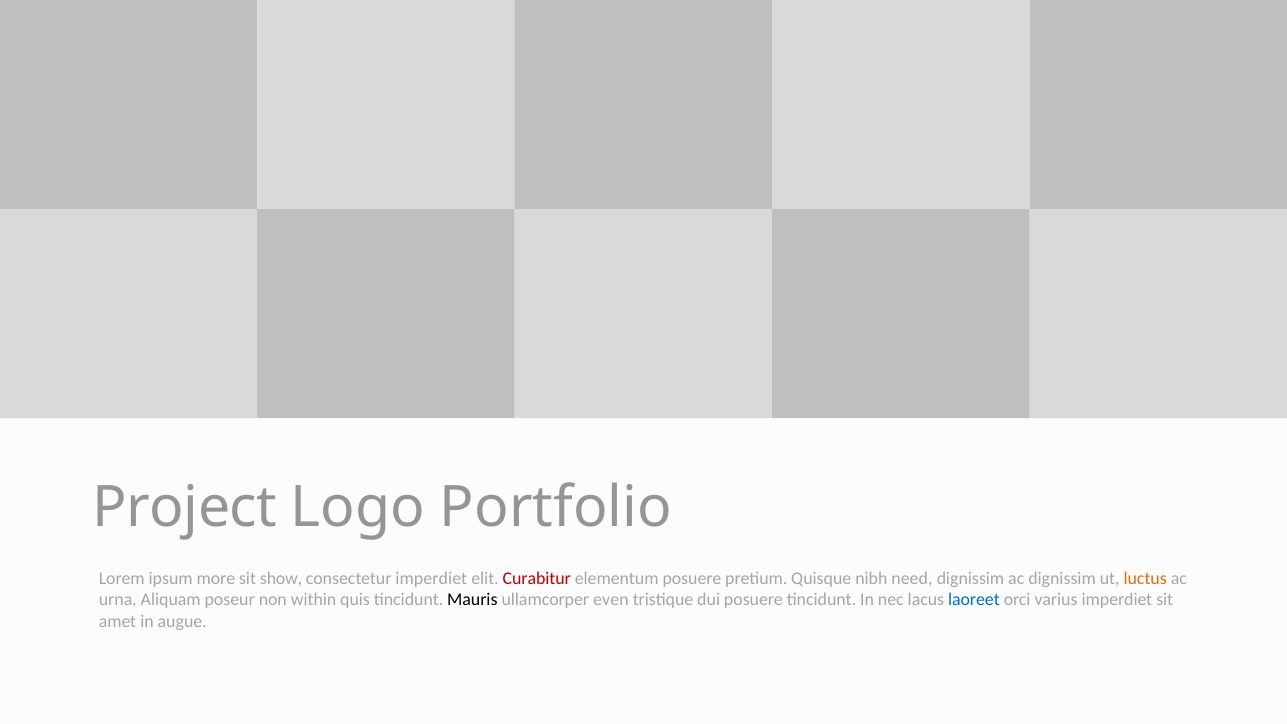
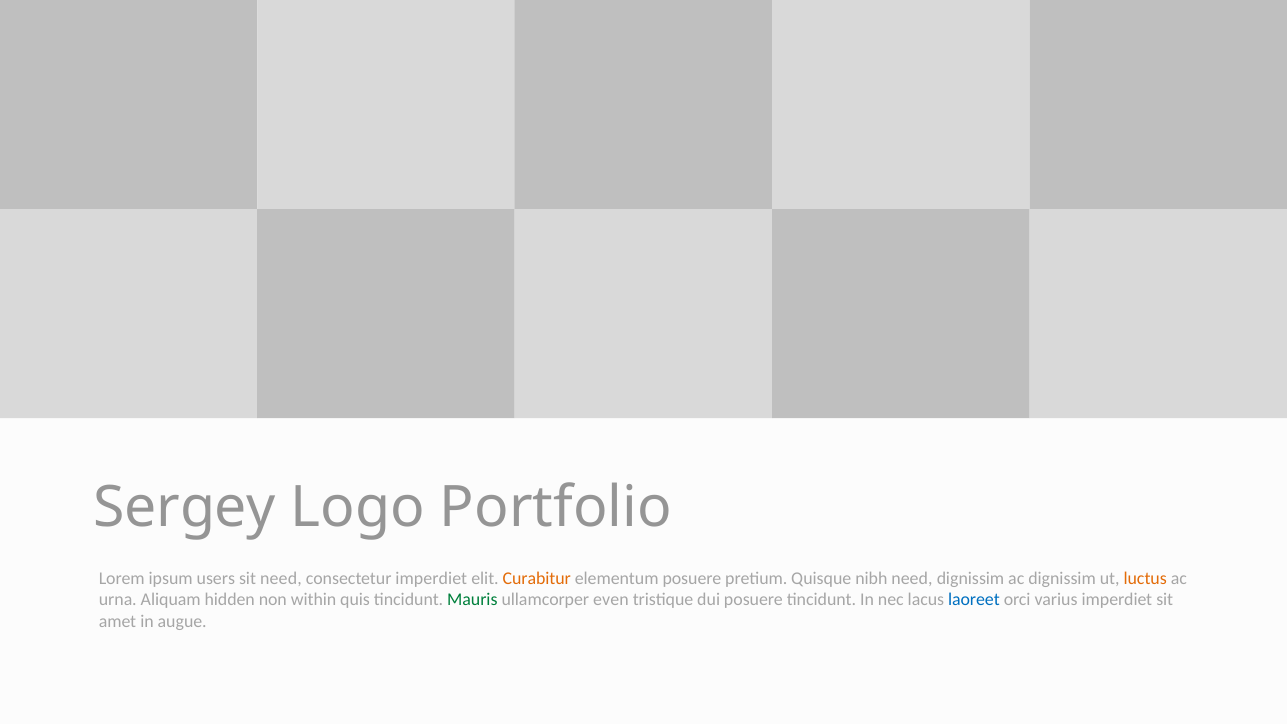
Project: Project -> Sergey (185, 507)
more: more -> users (216, 578)
sit show: show -> need (281, 578)
Curabitur colour: red -> orange (537, 578)
poseur: poseur -> hidden (230, 600)
Mauris colour: black -> green (472, 600)
